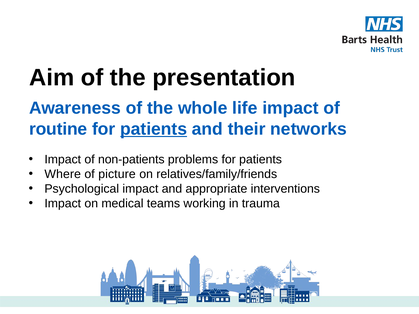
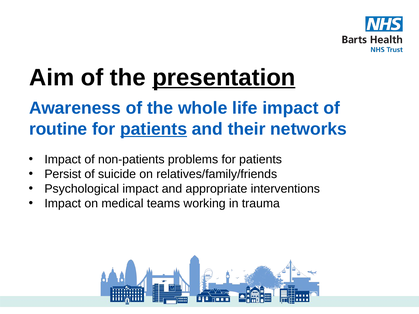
presentation underline: none -> present (224, 78)
Where: Where -> Persist (63, 174)
picture: picture -> suicide (117, 174)
